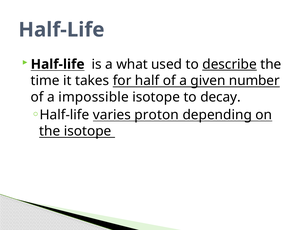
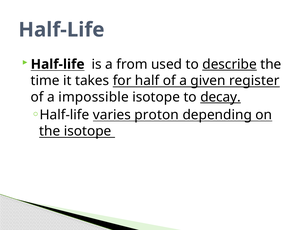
what: what -> from (132, 64)
number: number -> register (254, 81)
decay underline: none -> present (221, 97)
